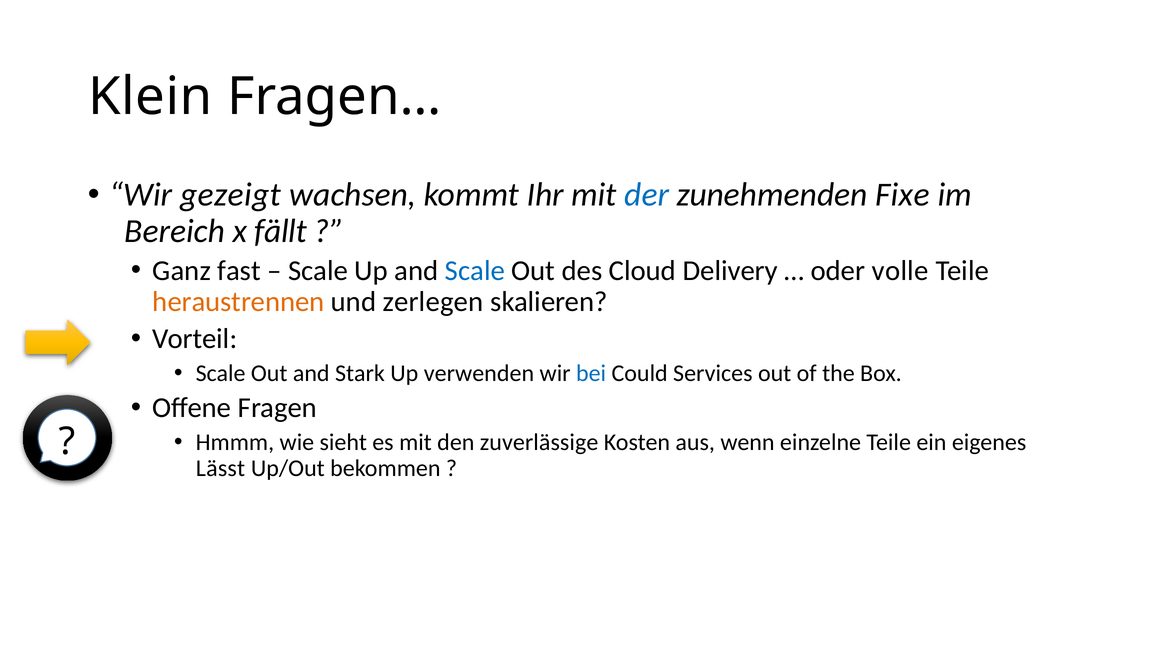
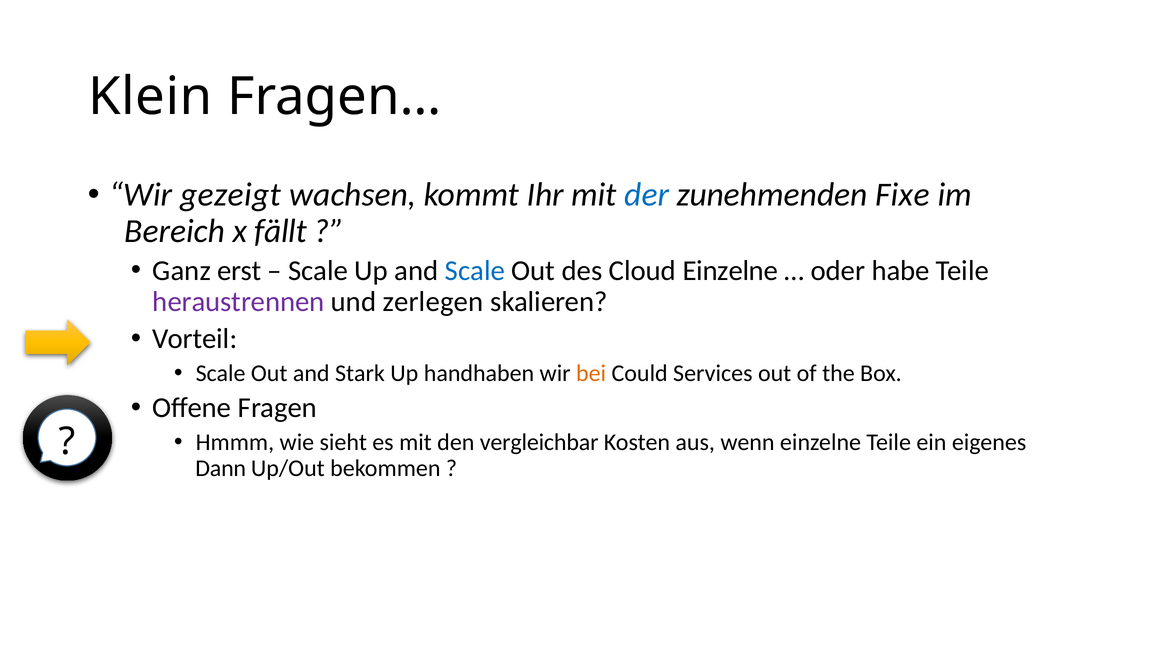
fast: fast -> erst (239, 270)
Cloud Delivery: Delivery -> Einzelne (730, 270)
volle: volle -> habe (901, 270)
heraustrennen colour: orange -> purple (238, 301)
verwenden: verwenden -> handhaben (479, 373)
bei colour: blue -> orange (591, 373)
zuverlässige: zuverlässige -> vergleichbar (539, 442)
Lässt: Lässt -> Dann (221, 468)
